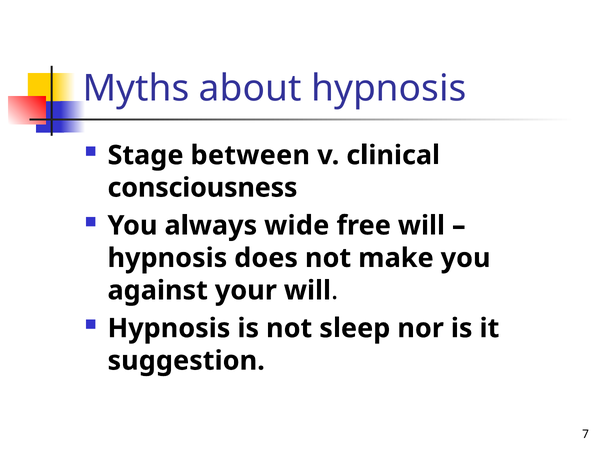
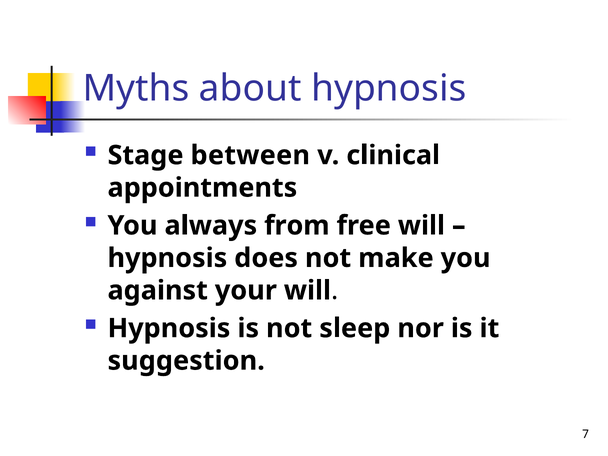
consciousness: consciousness -> appointments (202, 188)
wide: wide -> from (297, 226)
